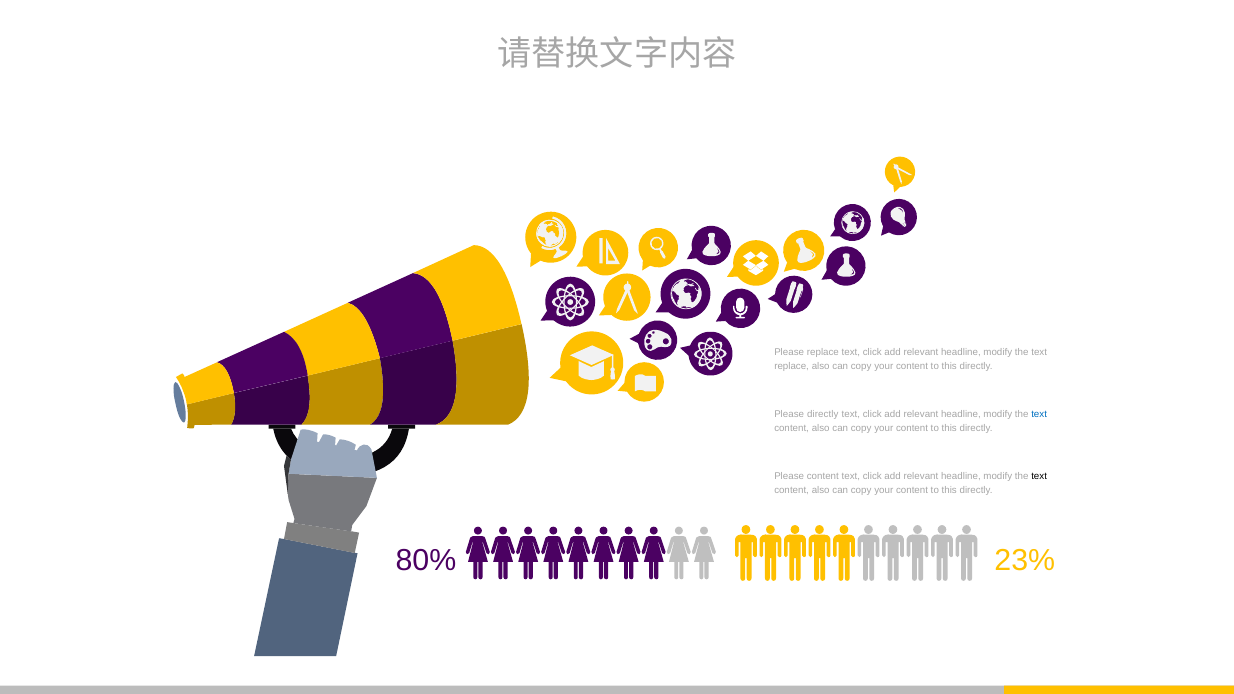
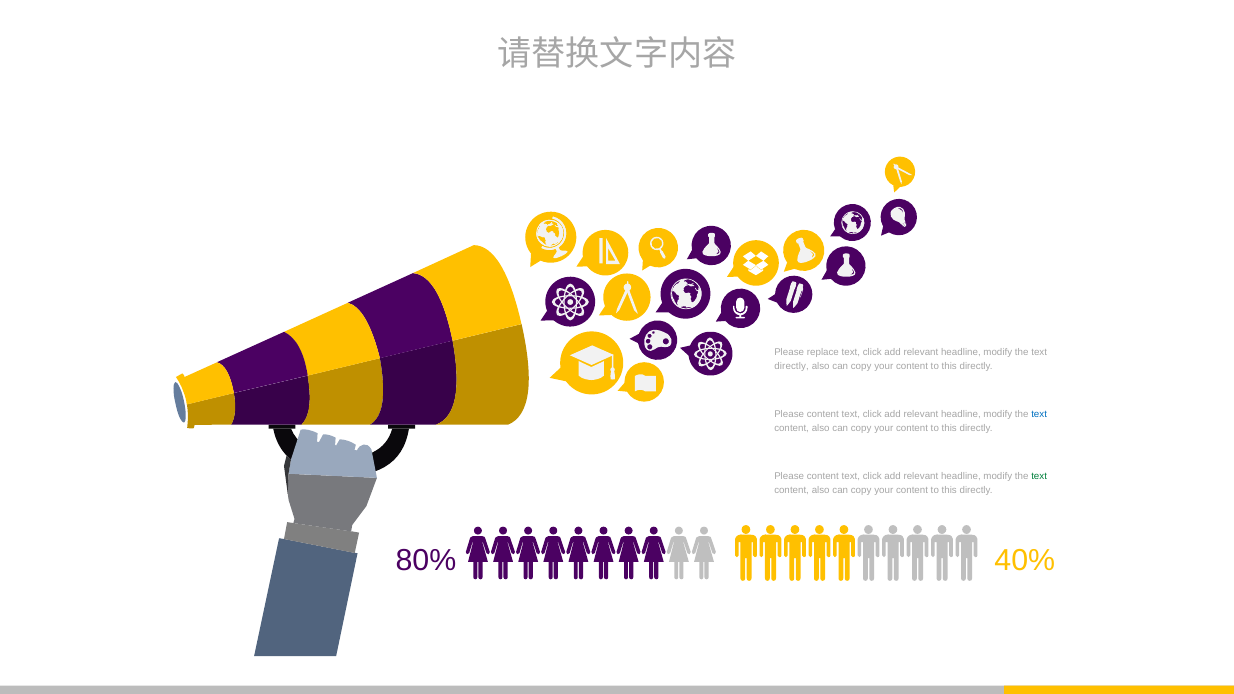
replace: replace -> directly (792, 367)
directly: directly -> content (823, 415)
text colour: black -> green (1039, 477)
23%: 23% -> 40% (1025, 561)
